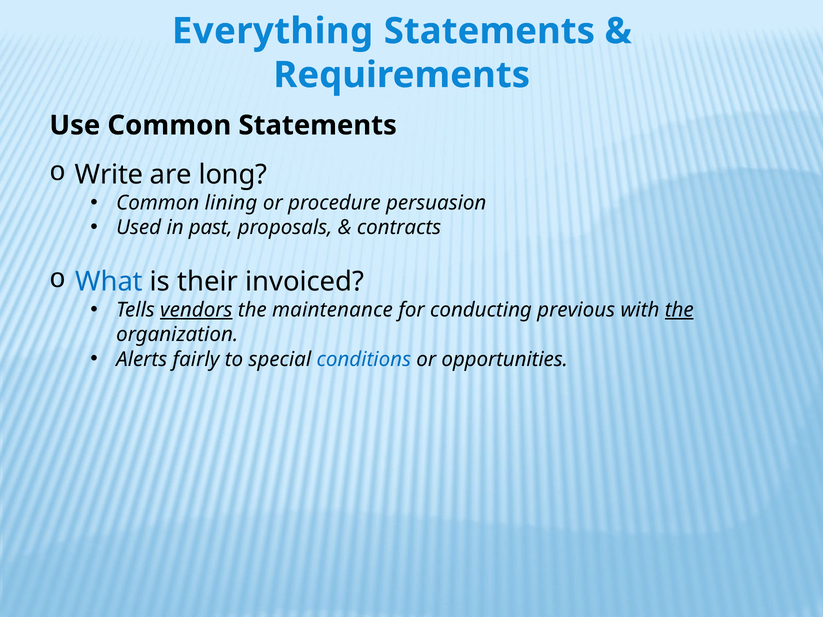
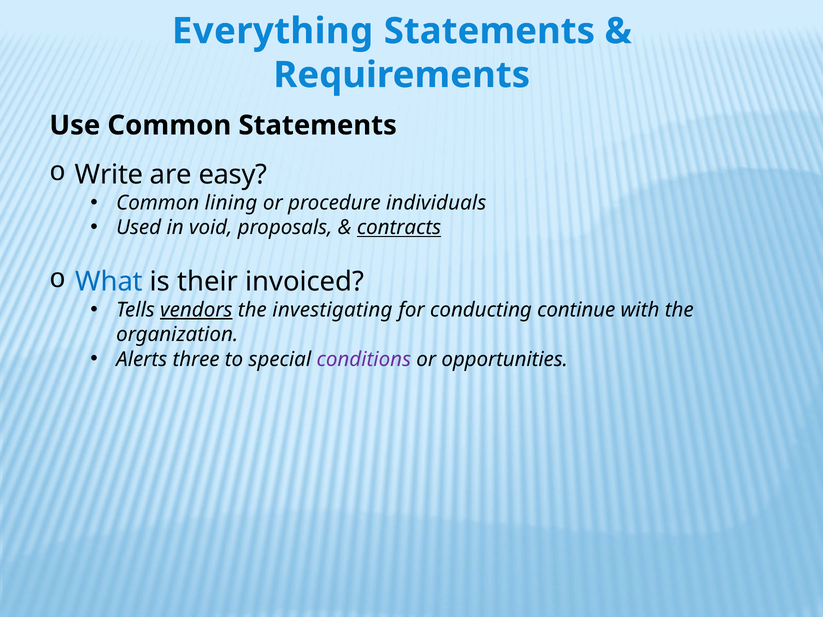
long: long -> easy (233, 175)
persuasion: persuasion -> individuals (436, 203)
past: past -> void (211, 228)
contracts underline: none -> present (399, 228)
maintenance: maintenance -> investigating (332, 310)
previous: previous -> continue (576, 310)
the underline: present -> none (679, 310)
fairly: fairly -> three (196, 359)
conditions colour: blue -> purple (364, 359)
